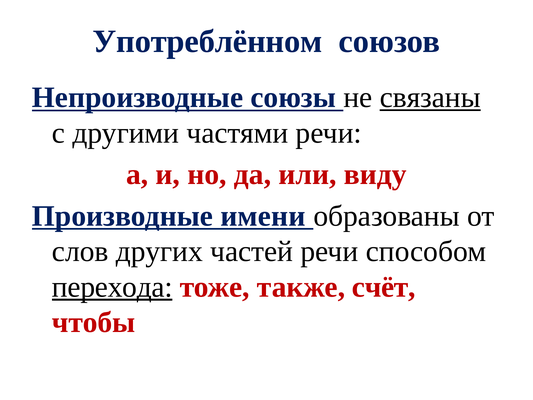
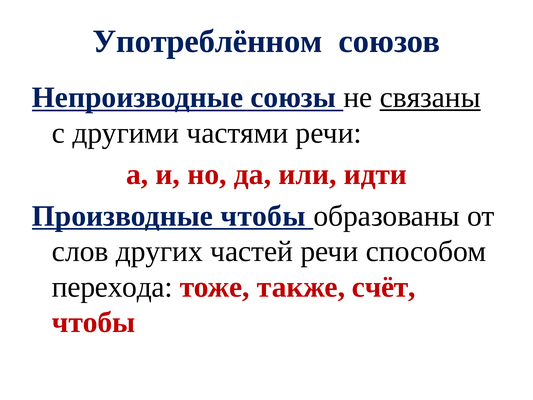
виду: виду -> идти (375, 174)
Производные имени: имени -> чтобы (263, 216)
перехода underline: present -> none (112, 287)
